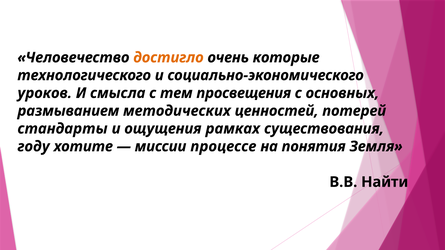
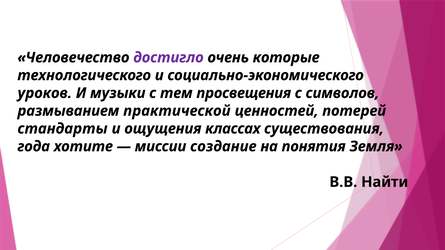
достигло colour: orange -> purple (168, 58)
смысла: смысла -> музыки (118, 93)
основных: основных -> символов (342, 93)
методических: методических -> практической (177, 111)
рамках: рамках -> классах (233, 129)
году: году -> года (34, 147)
процессе: процессе -> создание (223, 147)
